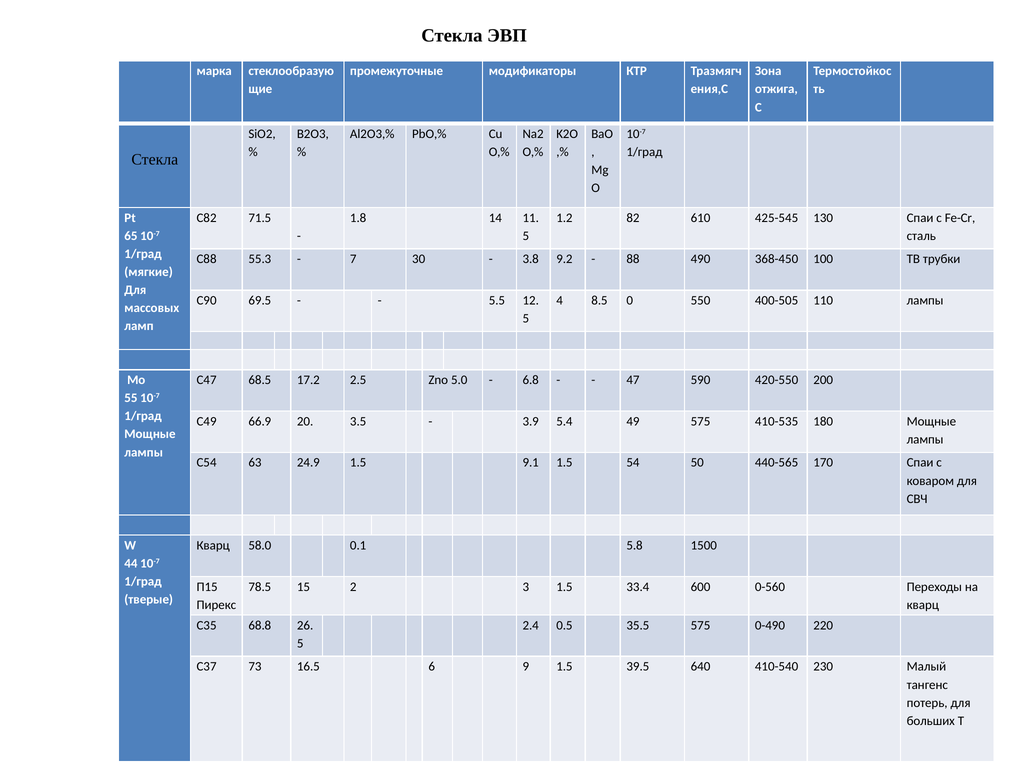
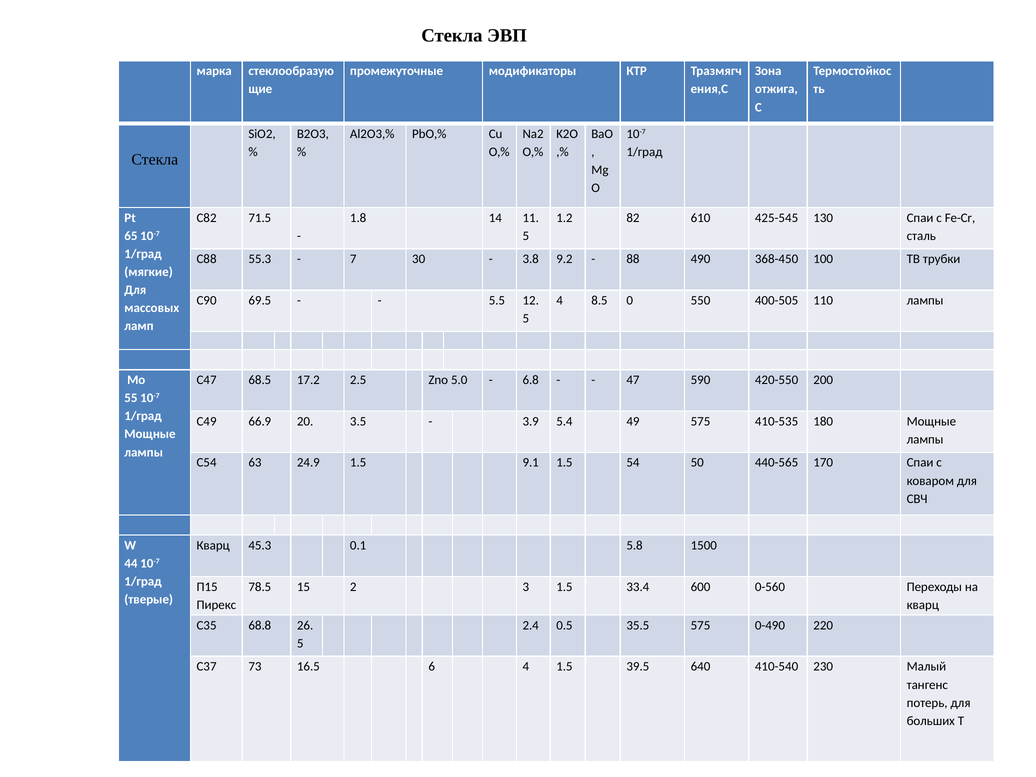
58.0: 58.0 -> 45.3 (260, 545)
6 9: 9 -> 4 (526, 667)
